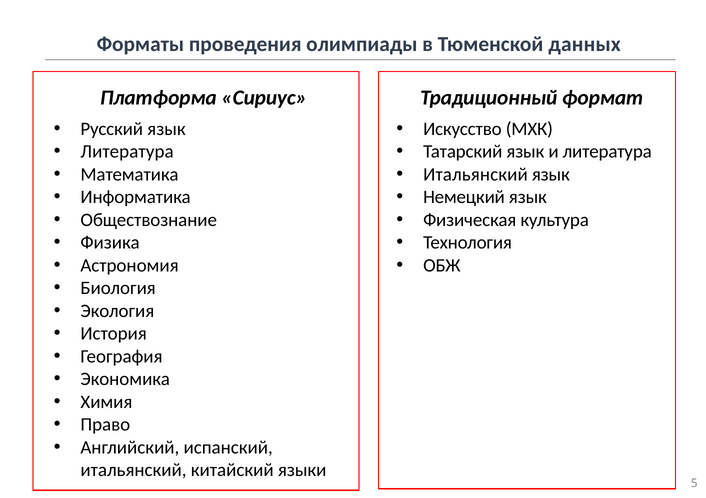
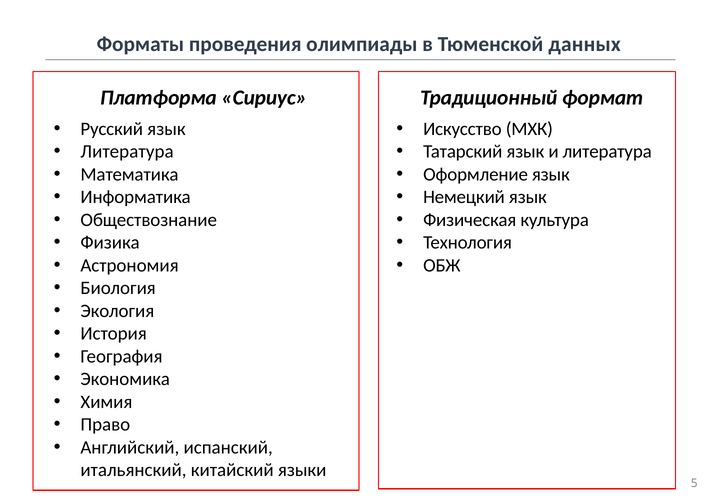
Итальянский: Итальянский -> Оформление (476, 175)
